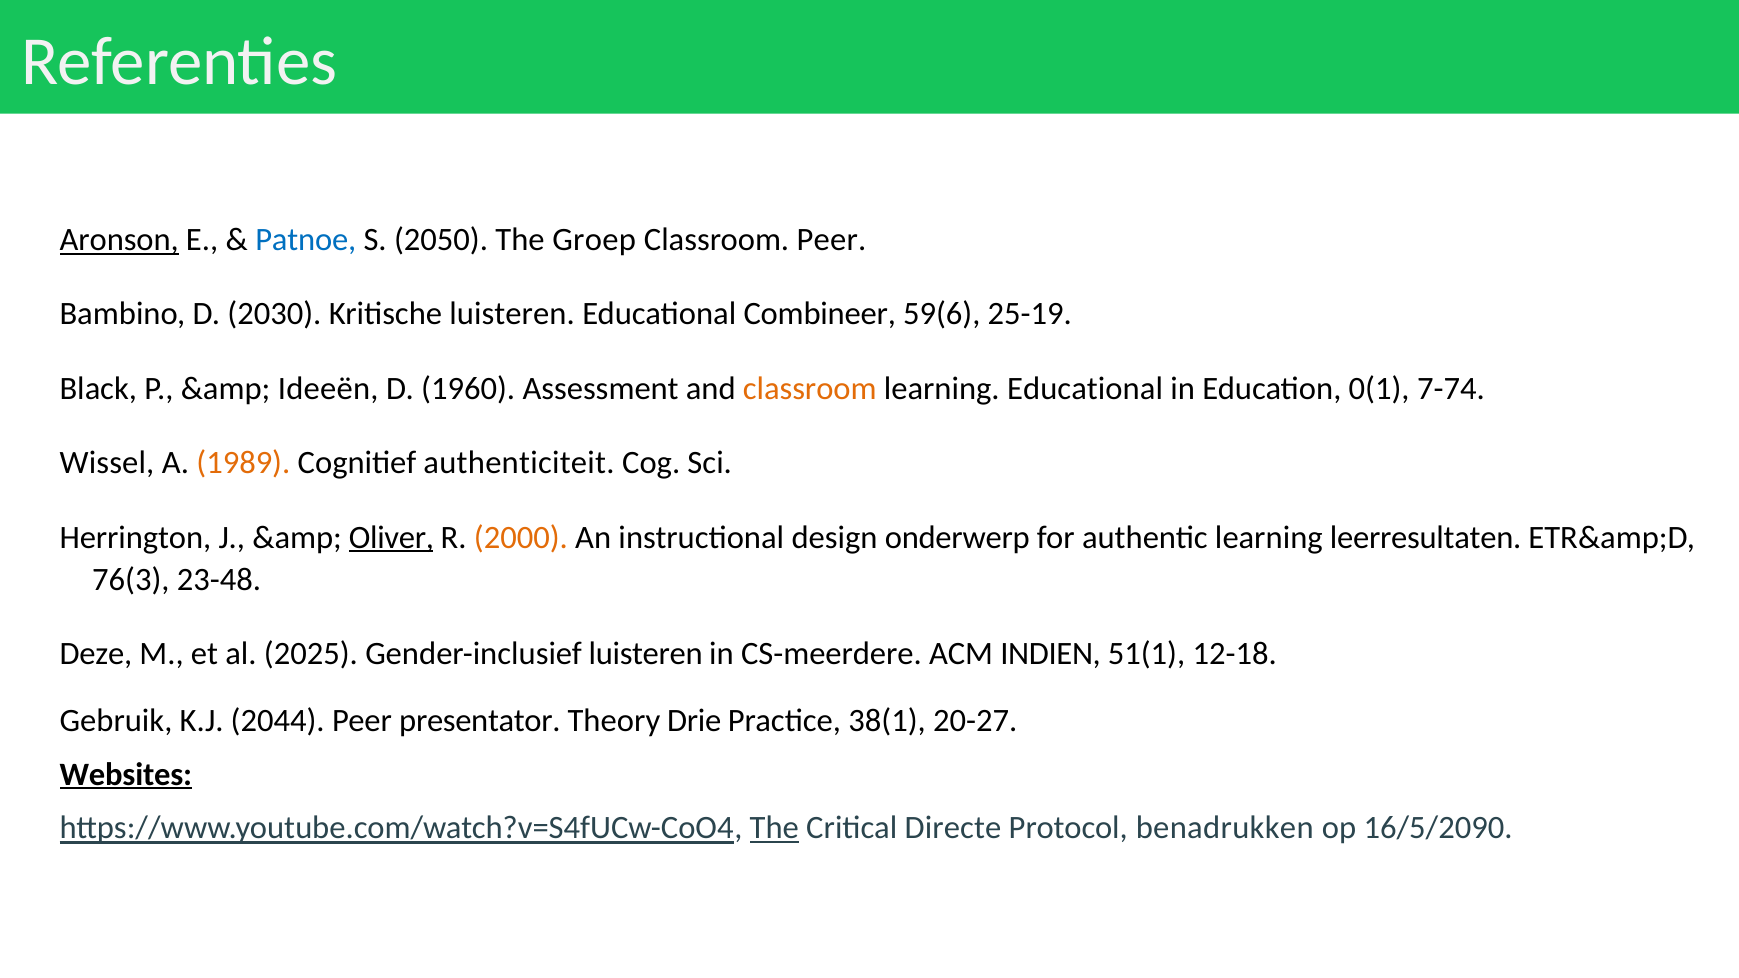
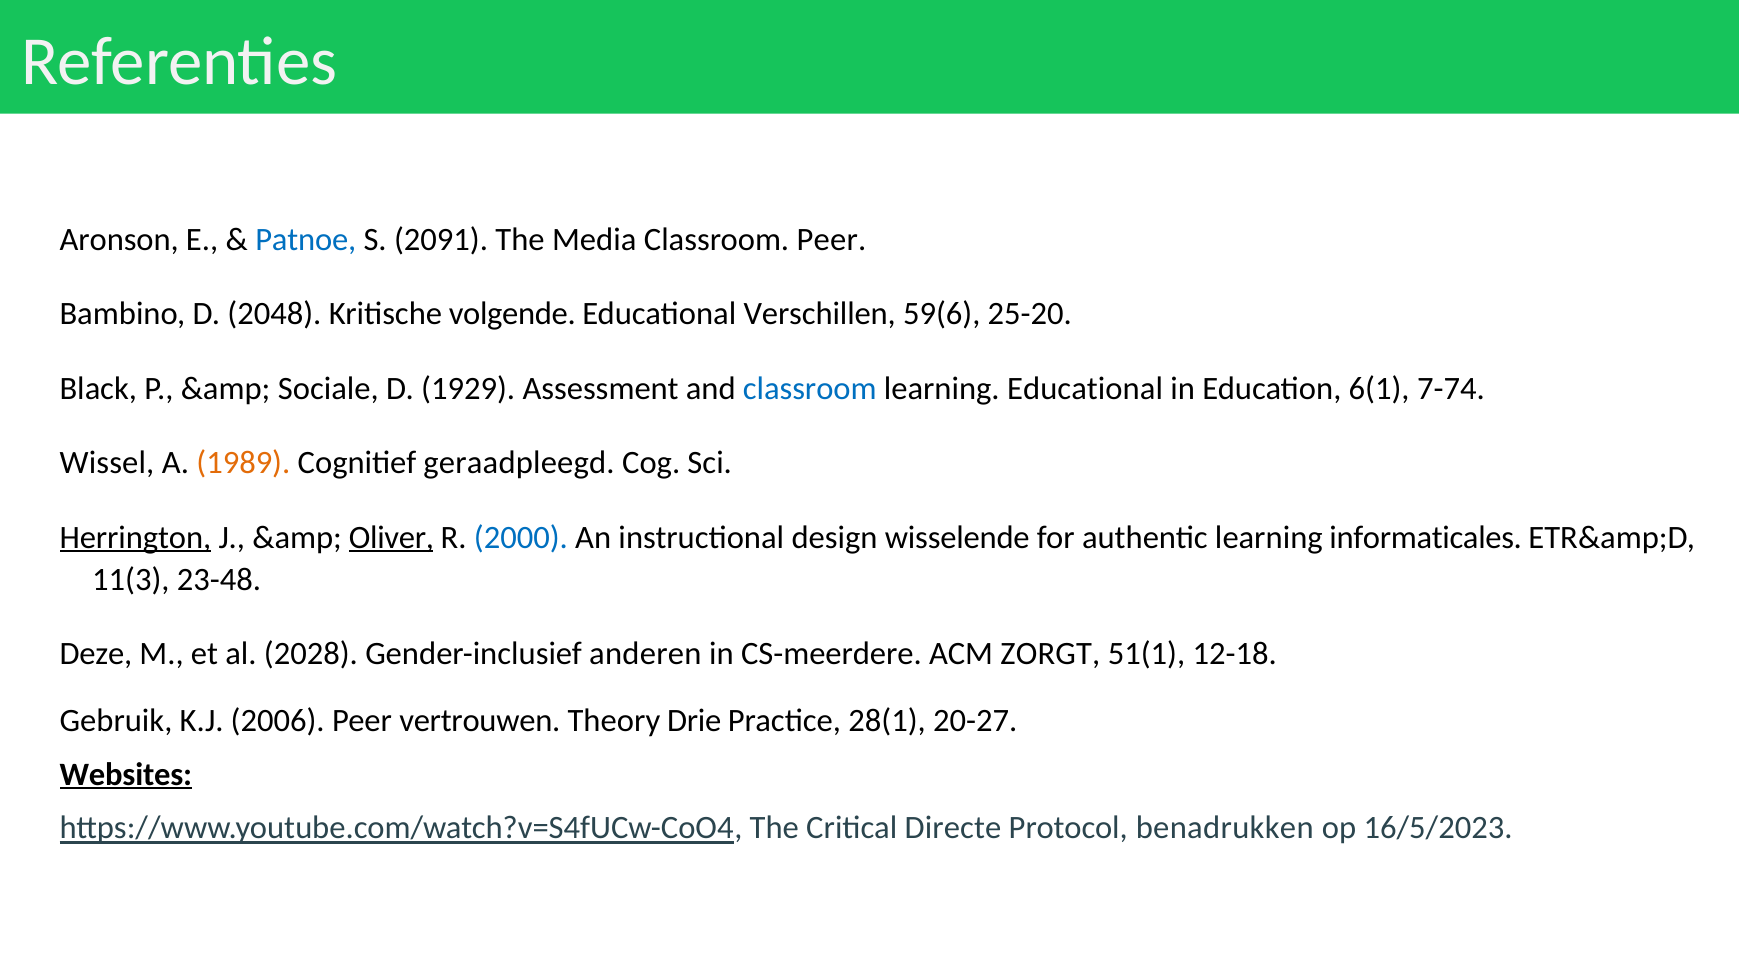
Aronson underline: present -> none (119, 240)
2050: 2050 -> 2091 (441, 240)
Groep: Groep -> Media (594, 240)
2030: 2030 -> 2048 (274, 314)
Kritische luisteren: luisteren -> volgende (512, 314)
Combineer: Combineer -> Verschillen (820, 314)
25-19: 25-19 -> 25-20 (1030, 314)
Ideeën: Ideeën -> Sociale (328, 389)
1960: 1960 -> 1929 (468, 389)
classroom colour: orange -> blue (810, 389)
0(1: 0(1 -> 6(1 (1379, 389)
authenticiteit: authenticiteit -> geraadpleegd (519, 463)
Herrington underline: none -> present (135, 538)
2000 colour: orange -> blue (521, 538)
onderwerp: onderwerp -> wisselende (957, 538)
leerresultaten: leerresultaten -> informaticales (1426, 538)
76(3: 76(3 -> 11(3 (131, 579)
2025: 2025 -> 2028 (311, 654)
Gender-inclusief luisteren: luisteren -> anderen (645, 654)
INDIEN: INDIEN -> ZORGT (1050, 654)
2044: 2044 -> 2006 (278, 721)
presentator: presentator -> vertrouwen (480, 721)
38(1: 38(1 -> 28(1 (887, 721)
The underline: present -> none (774, 828)
16/5/2090: 16/5/2090 -> 16/5/2023 (1438, 828)
